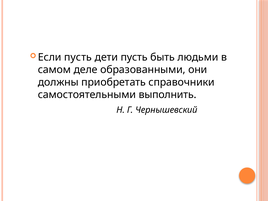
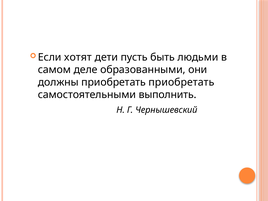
Если пусть: пусть -> хотят (78, 57)
приобретать справочники: справочники -> приобретать (181, 82)
